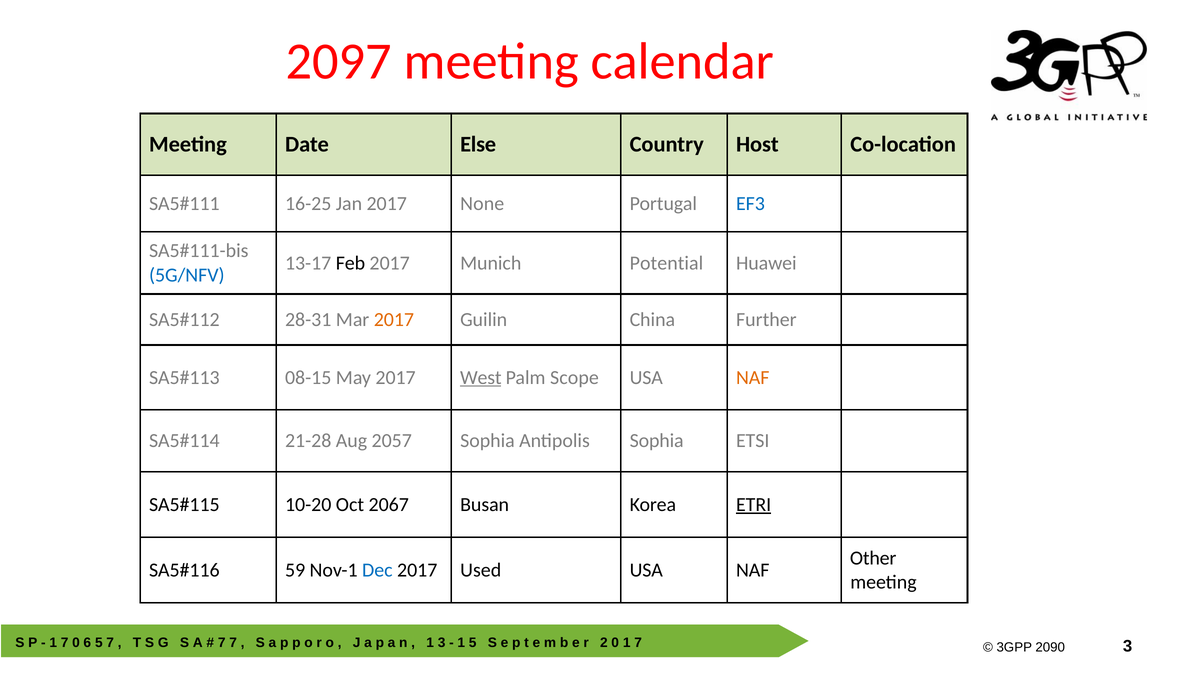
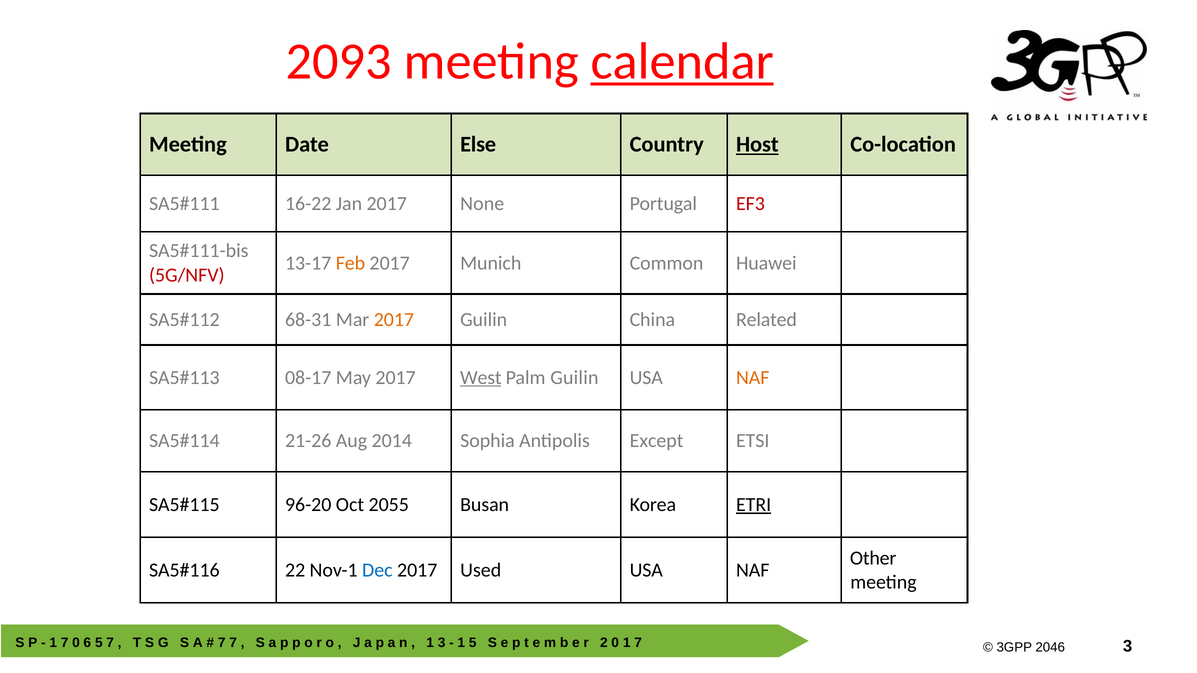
2097: 2097 -> 2093 (339, 61)
calendar underline: none -> present (682, 61)
Host underline: none -> present (757, 145)
16-25: 16-25 -> 16-22 (308, 204)
EF3 colour: blue -> red (750, 204)
Feb colour: black -> orange (350, 263)
Potential: Potential -> Common (667, 263)
5G/NFV colour: blue -> red (187, 275)
28-31: 28-31 -> 68-31 (308, 320)
Further: Further -> Related (766, 320)
08-15: 08-15 -> 08-17 (308, 378)
Palm Scope: Scope -> Guilin (574, 378)
21-28: 21-28 -> 21-26 (308, 441)
2057: 2057 -> 2014 (392, 441)
Antipolis Sophia: Sophia -> Except (657, 441)
10-20: 10-20 -> 96-20 (308, 505)
2067: 2067 -> 2055 (389, 505)
59: 59 -> 22 (295, 570)
2090: 2090 -> 2046 (1050, 648)
